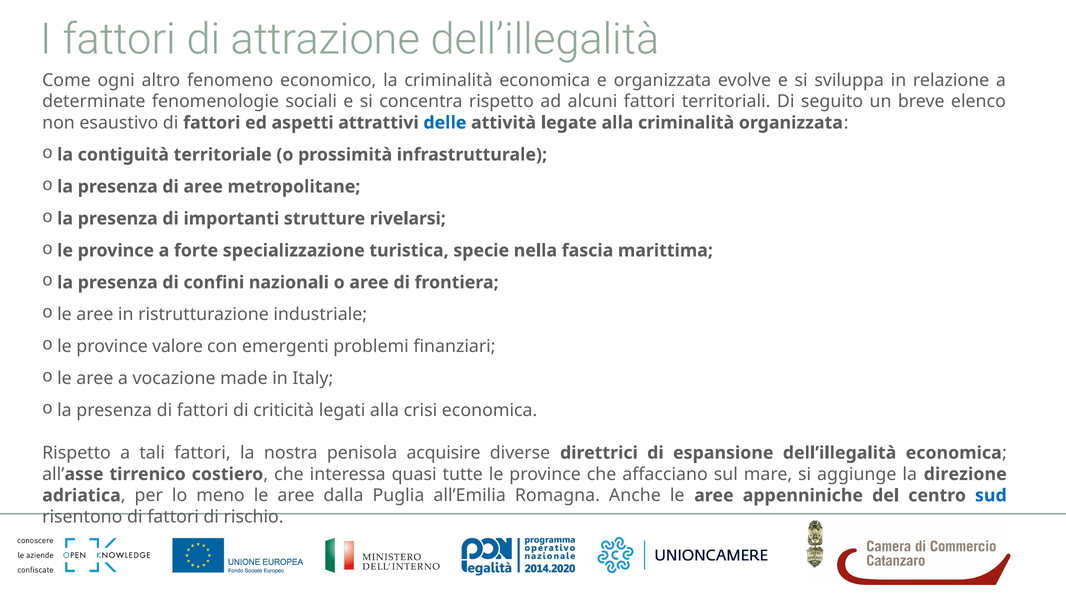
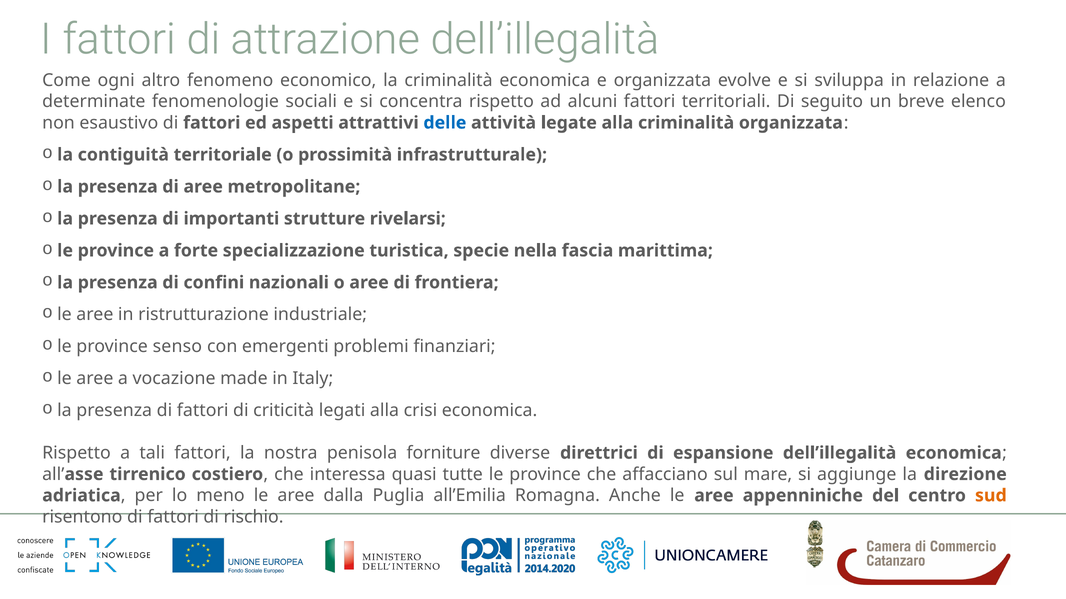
valore: valore -> senso (177, 347)
acquisire: acquisire -> forniture (444, 453)
sud colour: blue -> orange (991, 496)
